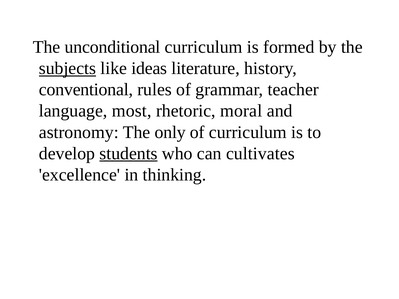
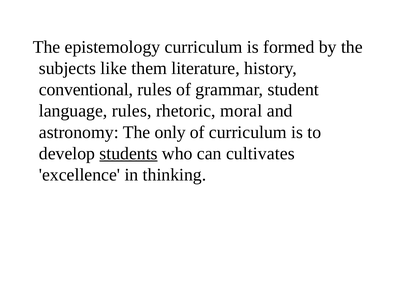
unconditional: unconditional -> epistemology (112, 47)
subjects underline: present -> none (67, 68)
ideas: ideas -> them (149, 68)
teacher: teacher -> student (293, 90)
language most: most -> rules (132, 111)
